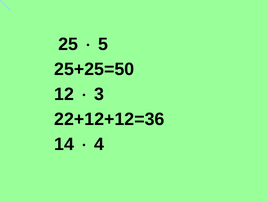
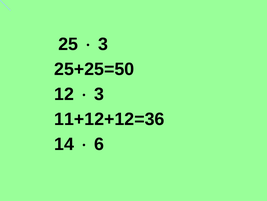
5: 5 -> 3 (103, 44)
22+12+12=36: 22+12+12=36 -> 11+12+12=36 (109, 119)
4: 4 -> 6 (99, 144)
